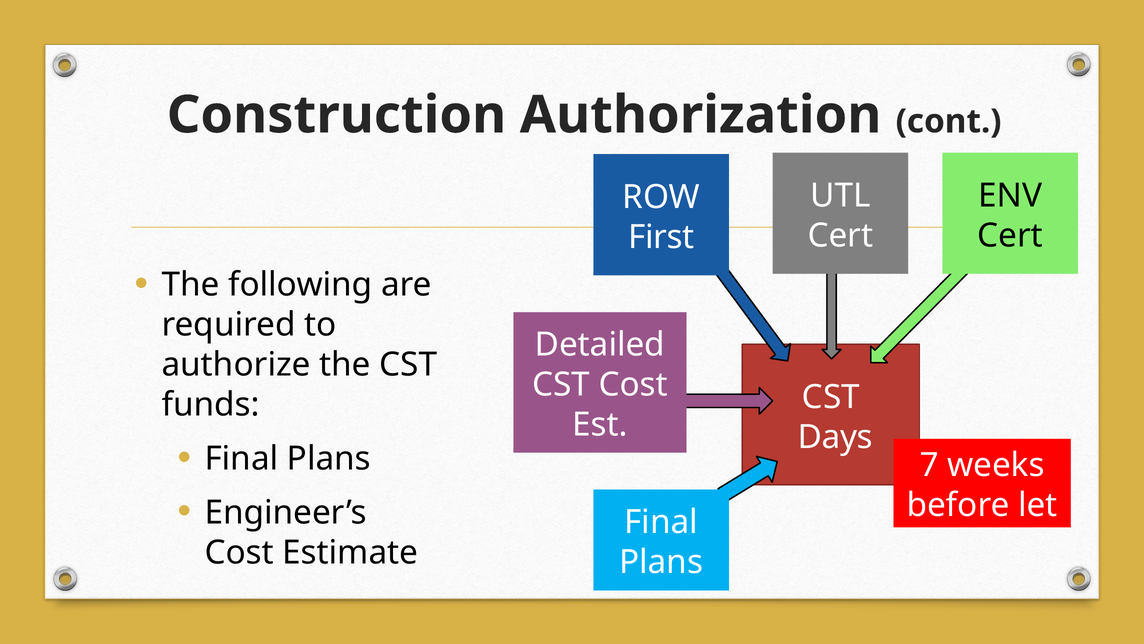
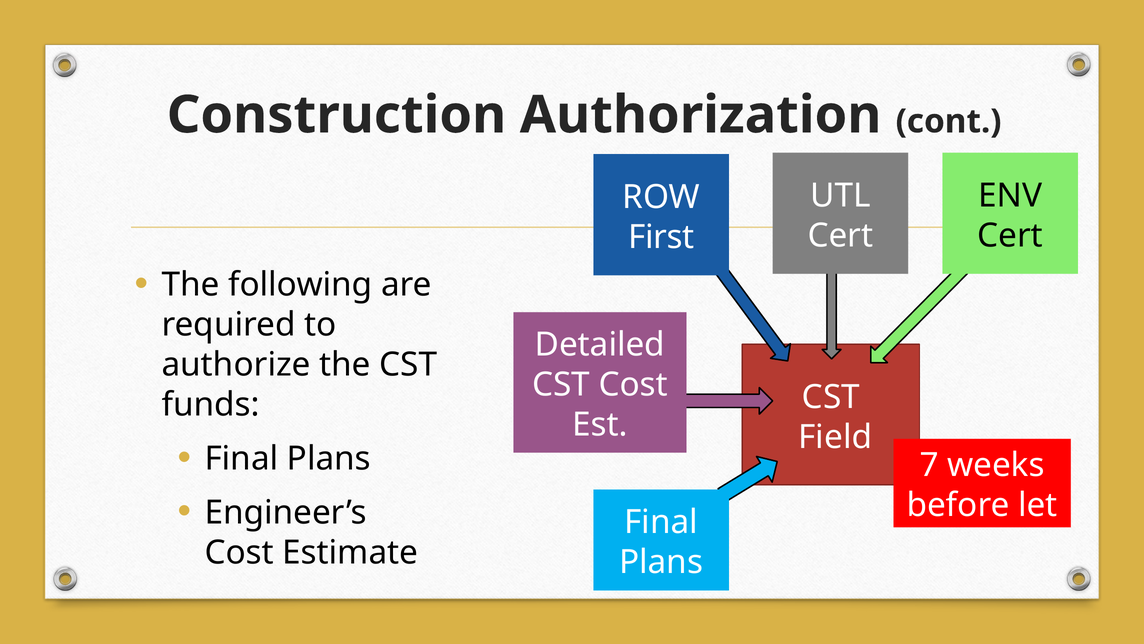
Days: Days -> Field (835, 437)
